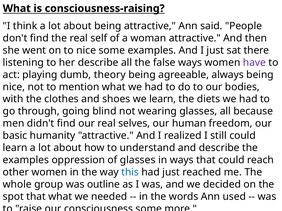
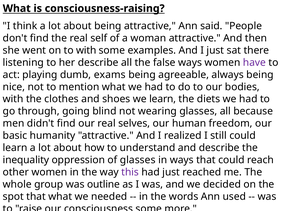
to nice: nice -> with (86, 50)
theory: theory -> exams (110, 75)
examples: examples -> inequality (26, 160)
this colour: blue -> purple (130, 173)
